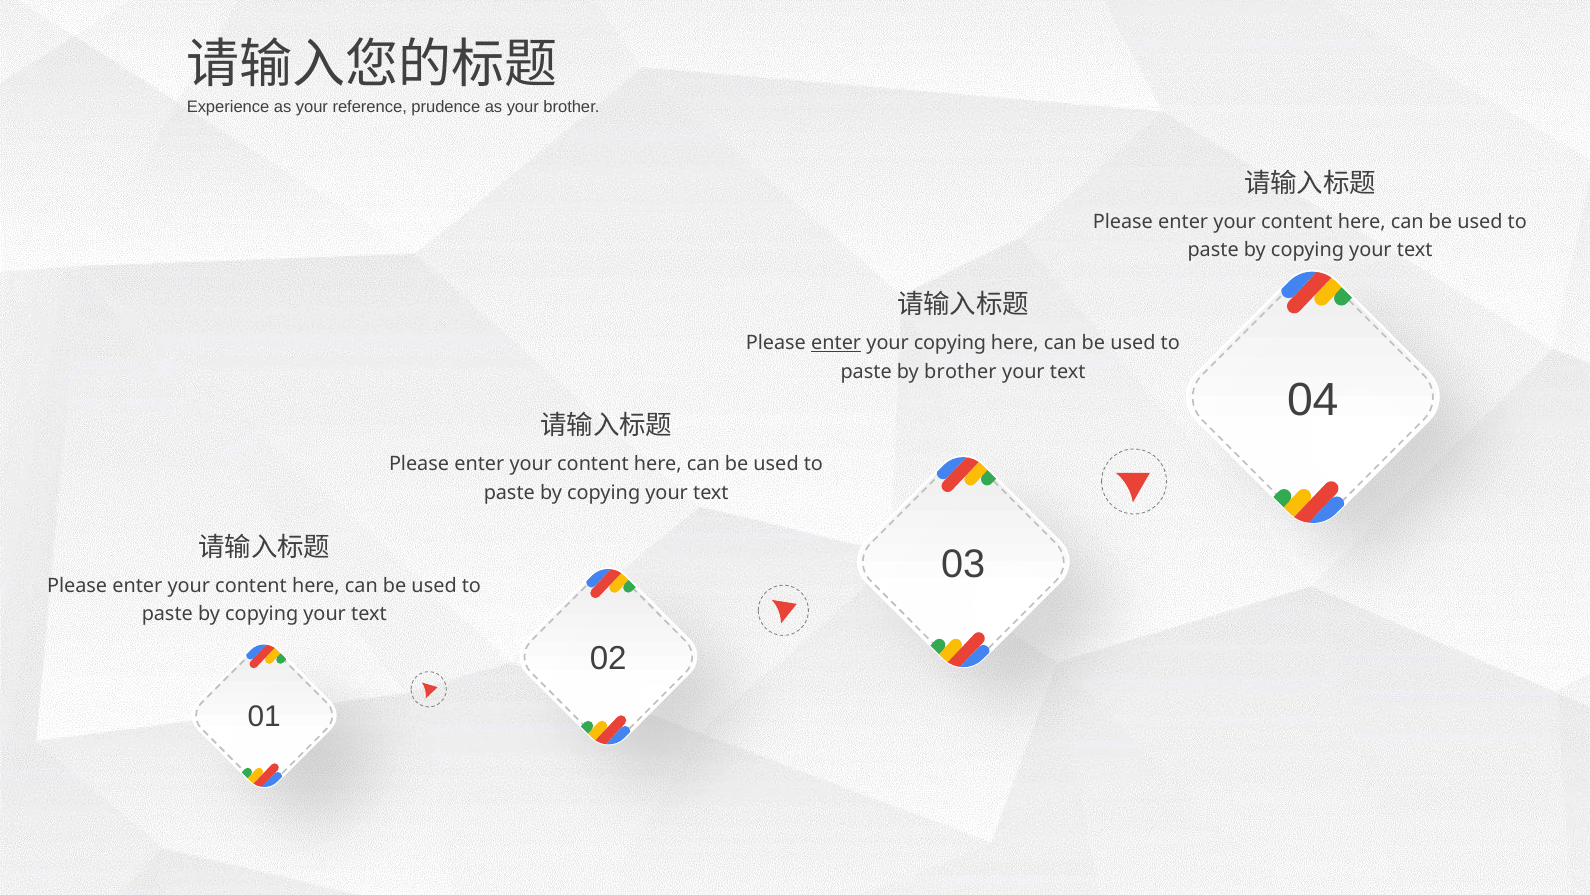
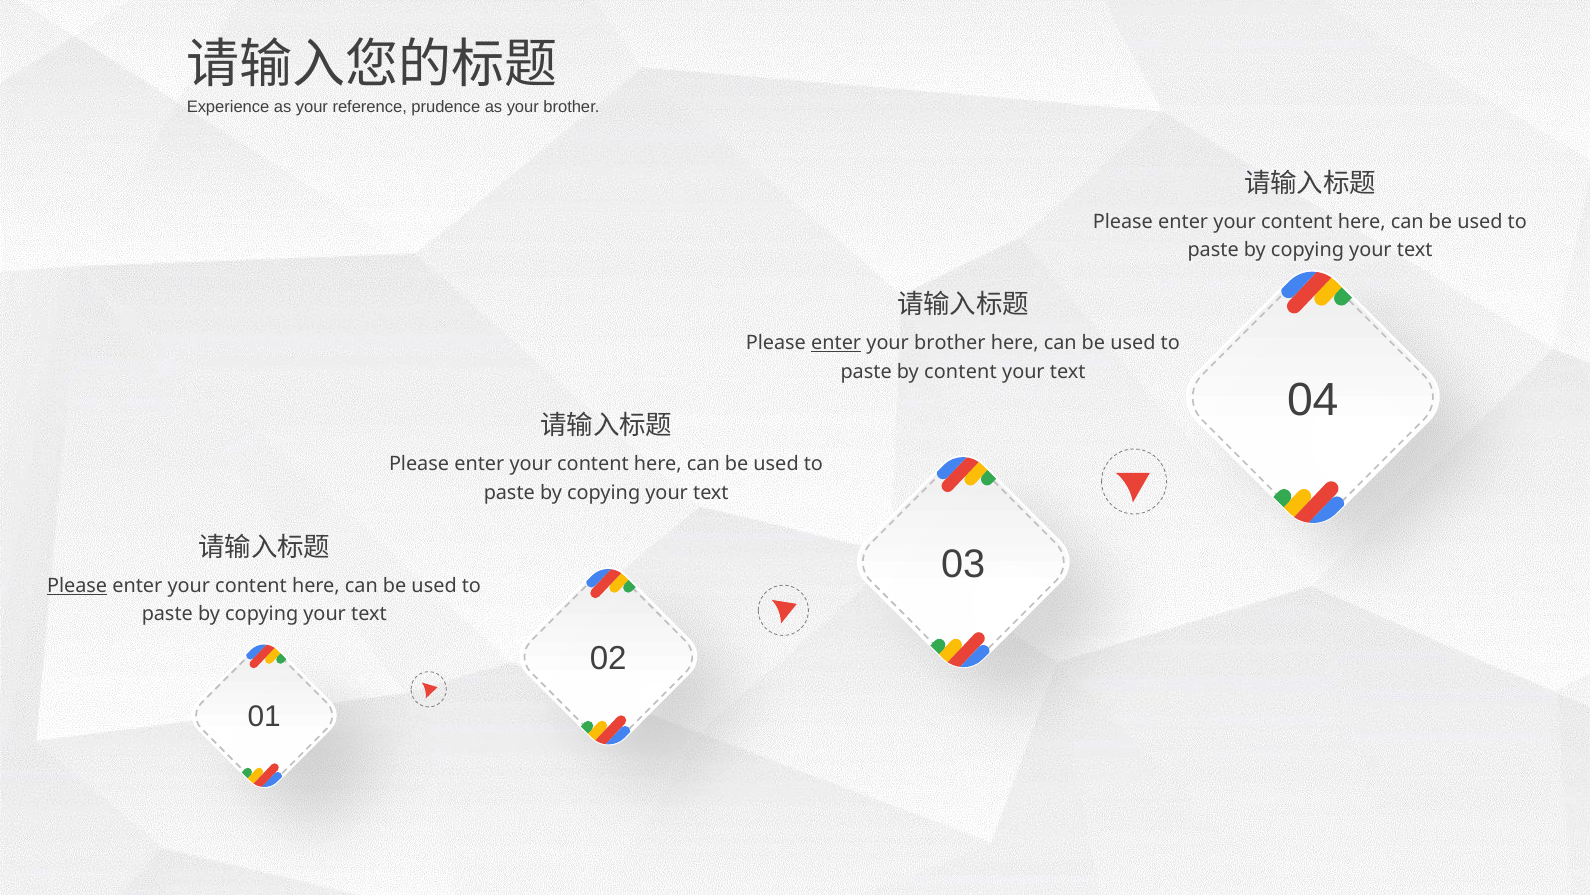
copying: copying -> brother (950, 343)
by brother: brother -> content (960, 371)
Please underline: none -> present (77, 585)
